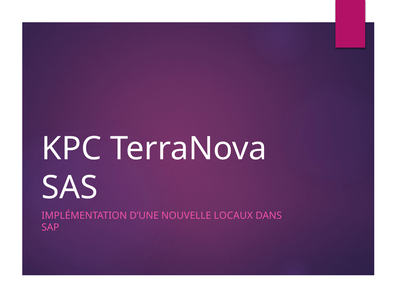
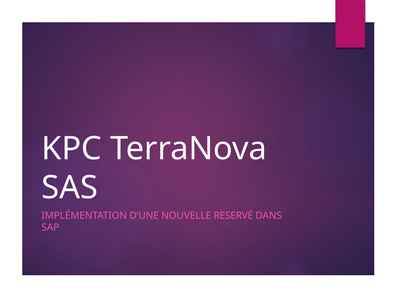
LOCAUX: LOCAUX -> RESERVÉ (233, 216)
